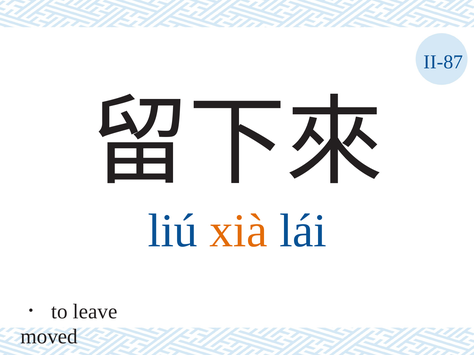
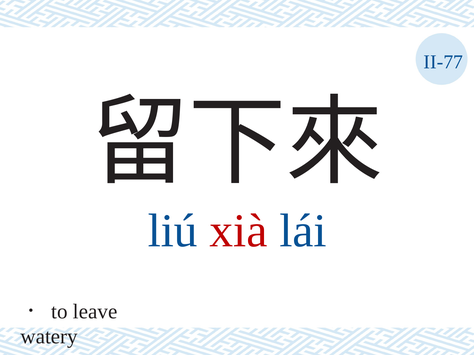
II-87: II-87 -> II-77 (443, 62)
xià colour: orange -> red (239, 231)
moved: moved -> watery (49, 337)
